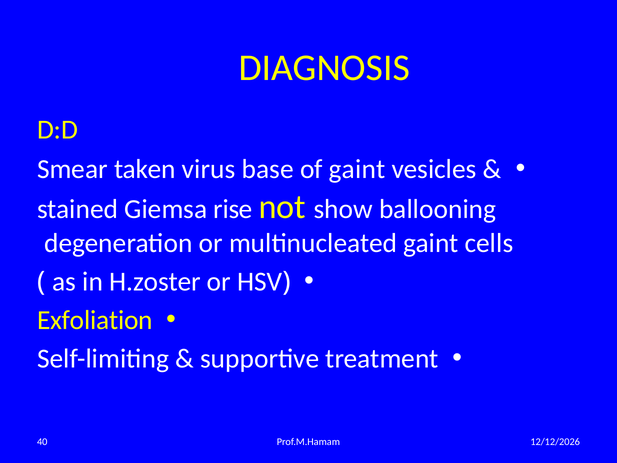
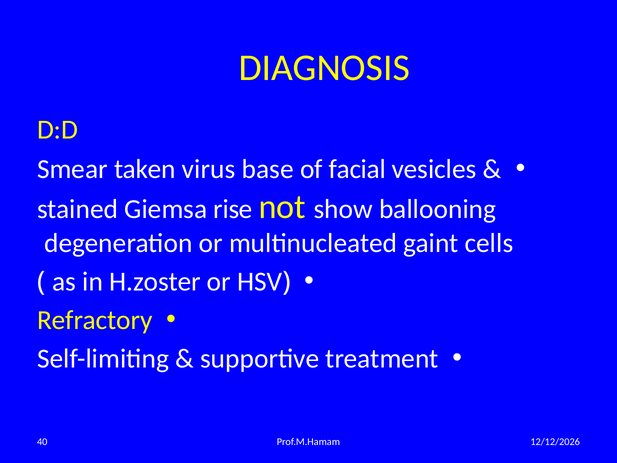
of gaint: gaint -> facial (357, 169)
Exfoliation: Exfoliation -> Refractory (95, 320)
